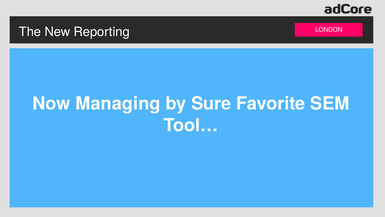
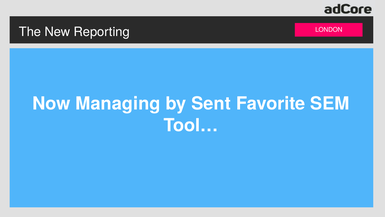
Sure: Sure -> Sent (211, 103)
